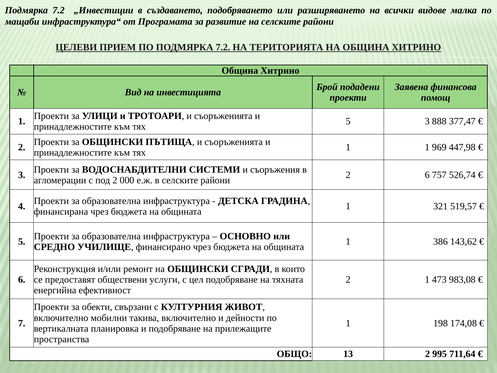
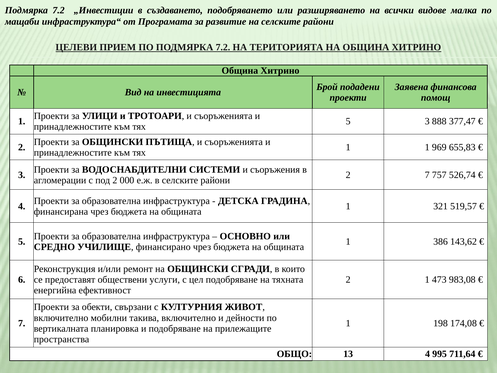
447,98: 447,98 -> 655,83 (462, 147)
2 6: 6 -> 7 (427, 175)
13 2: 2 -> 4 (428, 354)
